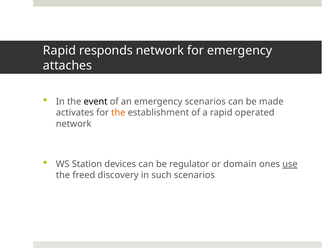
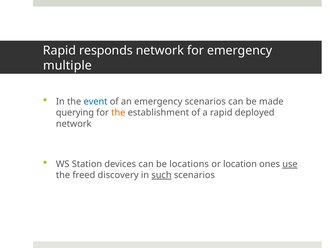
attaches: attaches -> multiple (67, 65)
event colour: black -> blue (96, 101)
activates: activates -> querying (75, 112)
operated: operated -> deployed (255, 112)
regulator: regulator -> locations (189, 164)
domain: domain -> location (240, 164)
such underline: none -> present (161, 175)
